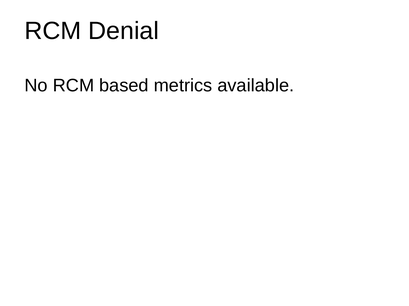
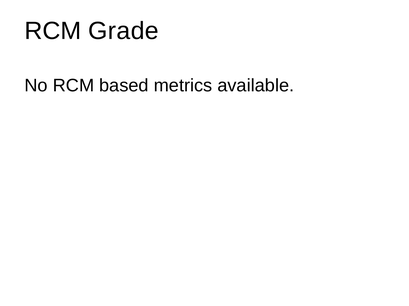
Denial: Denial -> Grade (124, 31)
